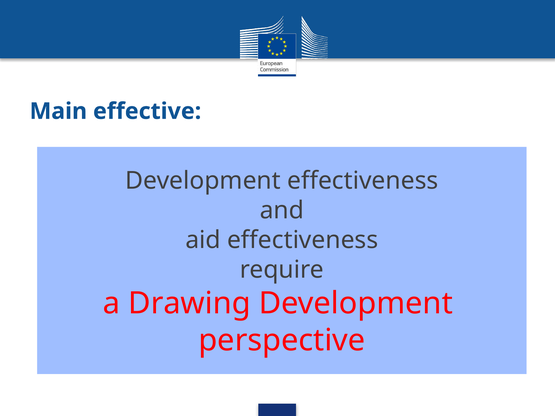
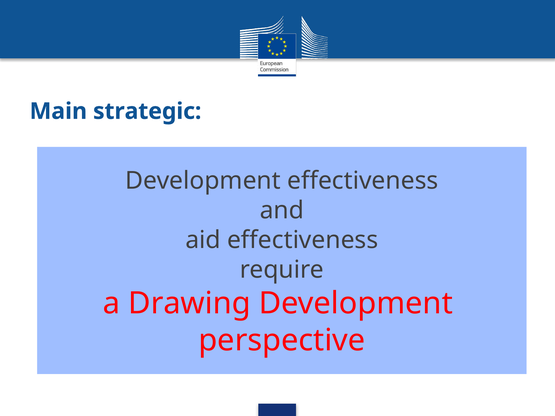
effective: effective -> strategic (147, 111)
